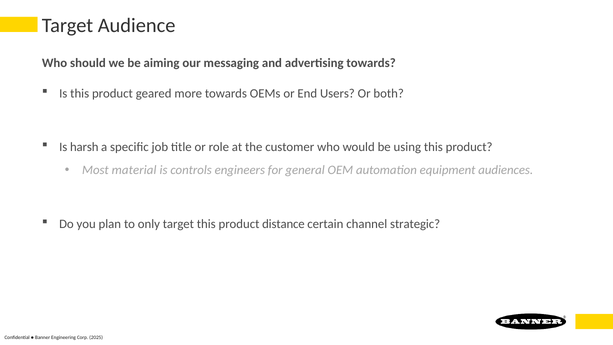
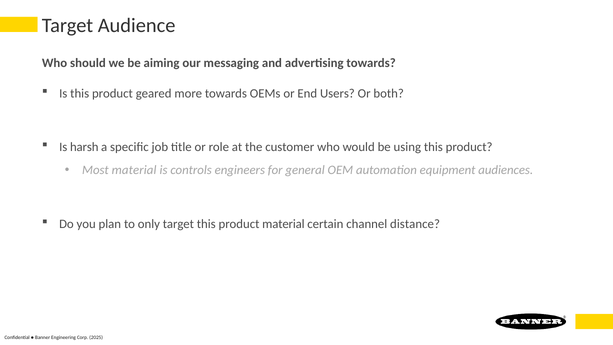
product distance: distance -> material (283, 224)
strategic: strategic -> distance (415, 224)
